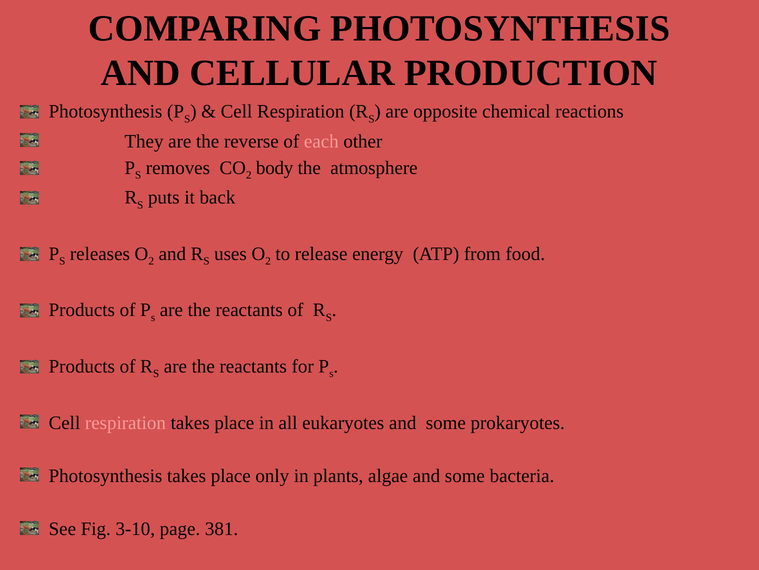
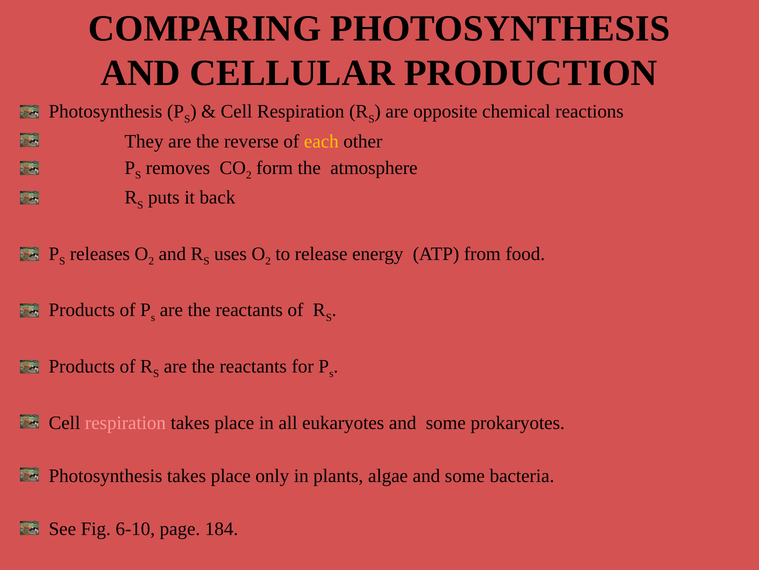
each colour: pink -> yellow (321, 141)
body: body -> form (275, 168)
3-10: 3-10 -> 6-10 (135, 529)
381: 381 -> 184 (222, 529)
